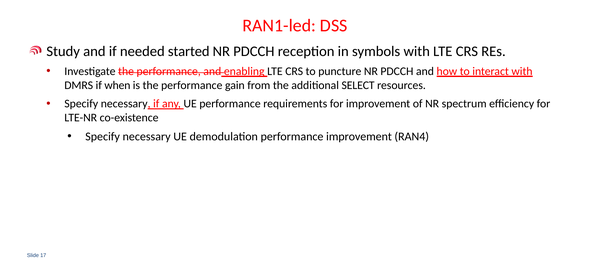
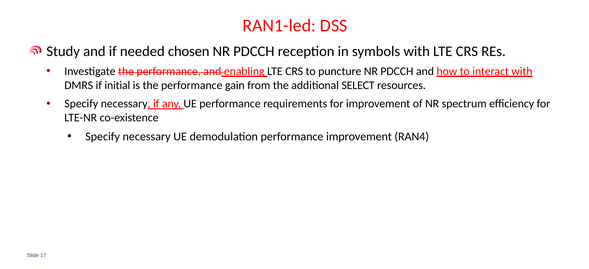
started: started -> chosen (189, 51)
when: when -> initial (117, 85)
